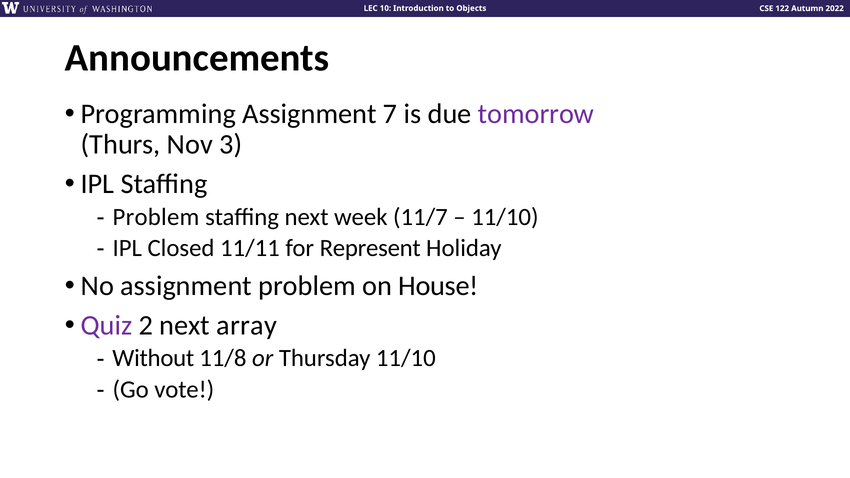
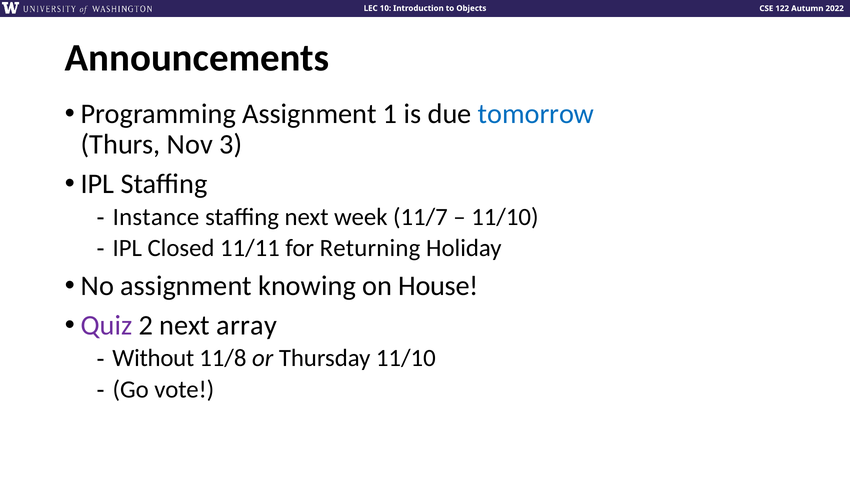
7: 7 -> 1 (390, 114)
tomorrow colour: purple -> blue (536, 114)
Problem: Problem -> Instance (156, 217)
Represent: Represent -> Returning (370, 248)
assignment problem: problem -> knowing (307, 286)
